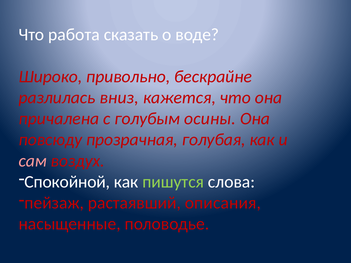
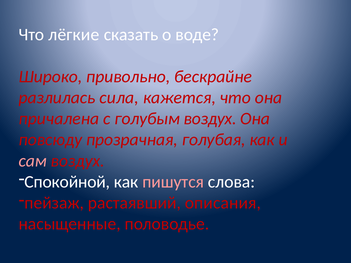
работа: работа -> лёгкие (74, 35)
вниз: вниз -> сила (119, 98)
голубым осины: осины -> воздух (210, 119)
пишутся colour: light green -> pink (173, 182)
